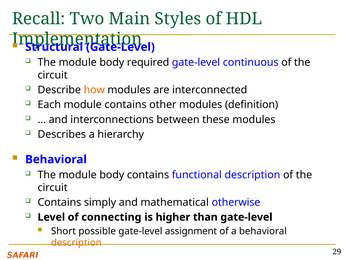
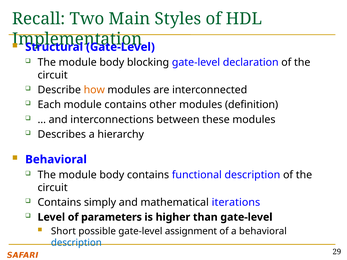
required: required -> blocking (148, 62)
continuous: continuous -> declaration (251, 62)
otherwise: otherwise -> iterations (236, 203)
connecting: connecting -> parameters (111, 217)
description colour: orange -> blue (76, 243)
